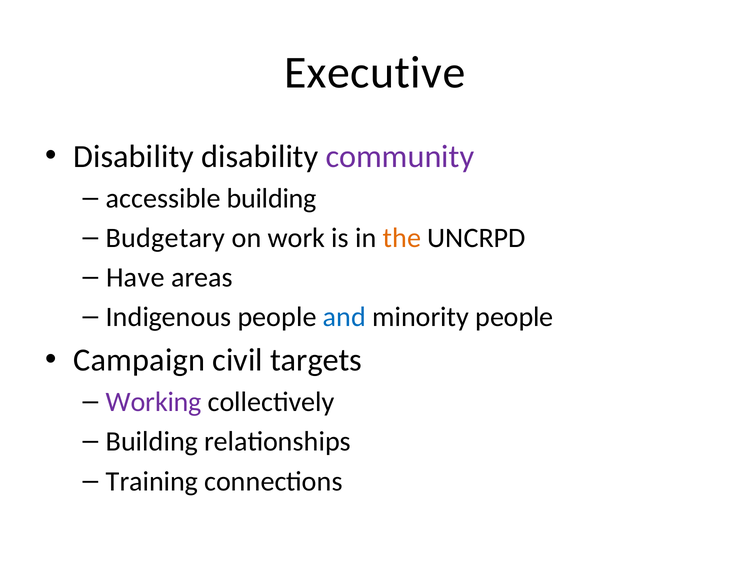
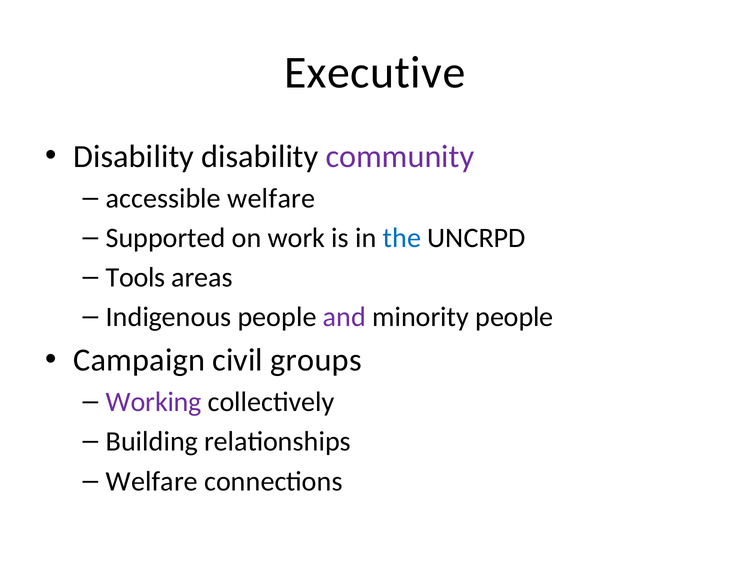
accessible building: building -> welfare (271, 198)
Budgetary: Budgetary -> Supported (166, 238)
the colour: orange -> blue (402, 238)
Have: Have -> Tools (136, 278)
and colour: blue -> purple (344, 317)
targets: targets -> groups (316, 361)
Training: Training -> Welfare (152, 482)
